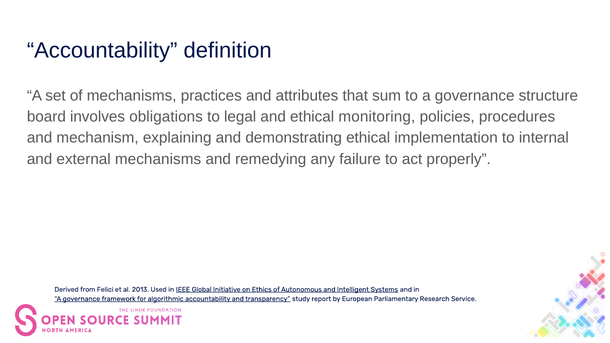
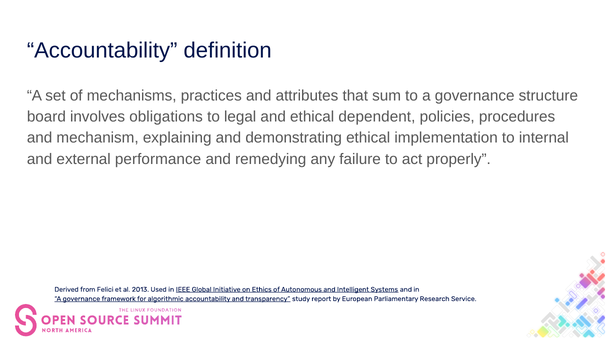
monitoring: monitoring -> dependent (377, 117)
external mechanisms: mechanisms -> performance (158, 159)
